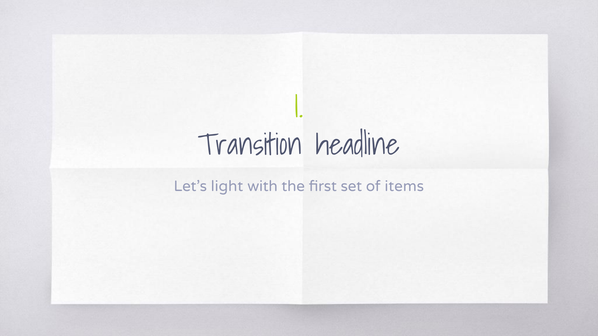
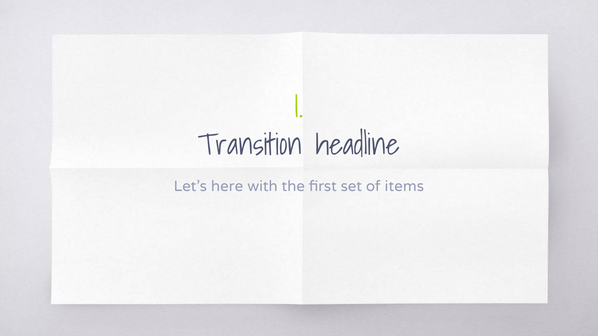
light: light -> here (227, 186)
